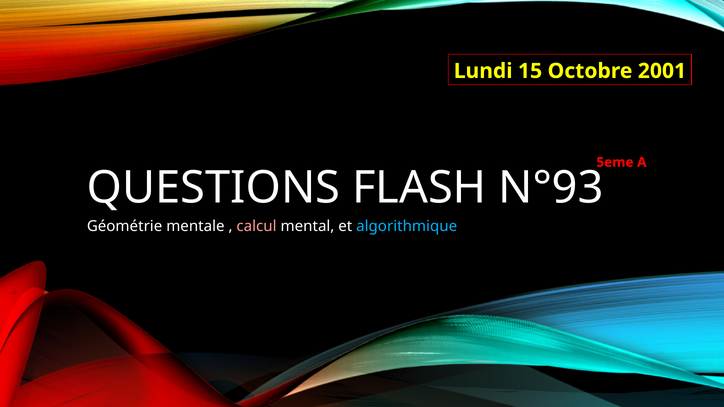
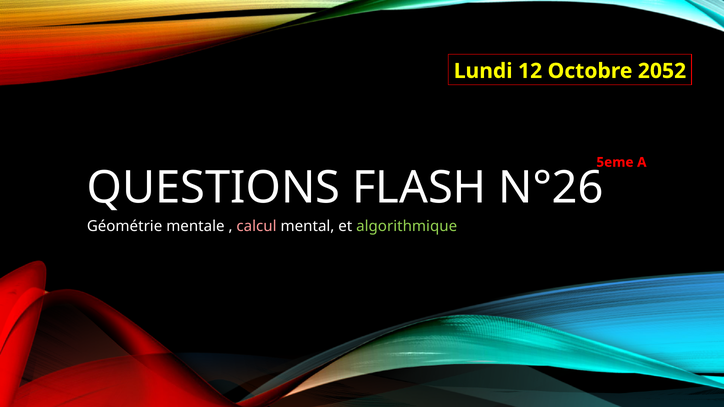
15: 15 -> 12 (530, 71)
2001: 2001 -> 2052 (662, 71)
N°93: N°93 -> N°26 (551, 188)
algorithmique colour: light blue -> light green (407, 226)
